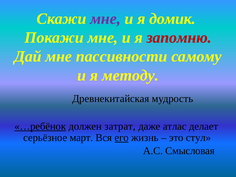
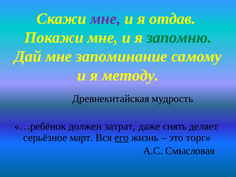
домик: домик -> отдав (172, 19)
запомню colour: red -> green (179, 38)
пассивности: пассивности -> запоминание (122, 56)
…ребёнок underline: present -> none (40, 126)
атлас: атлас -> снять (175, 126)
стул: стул -> торг (198, 138)
